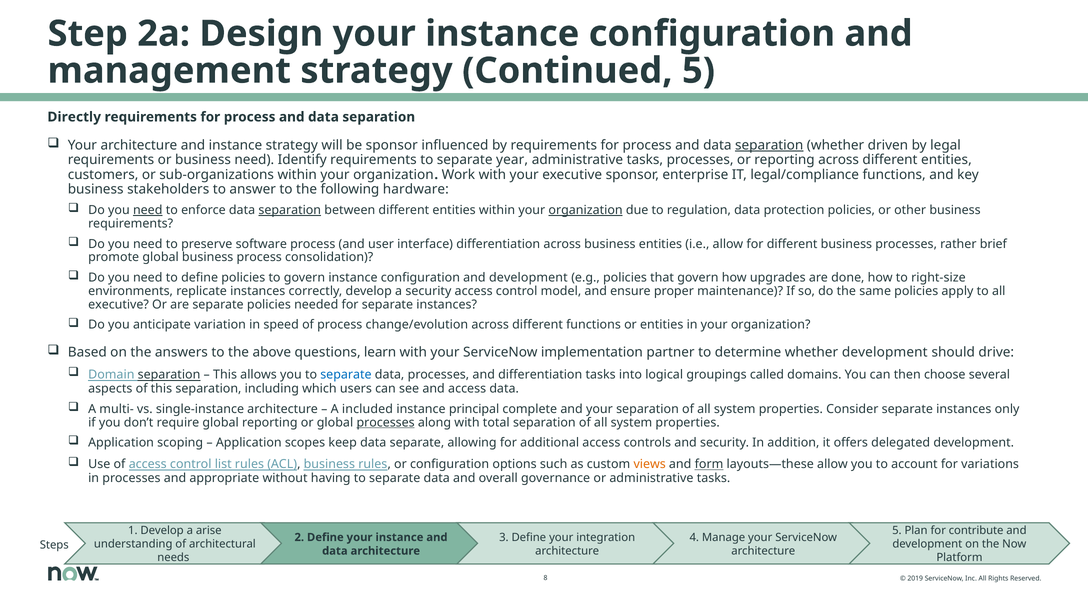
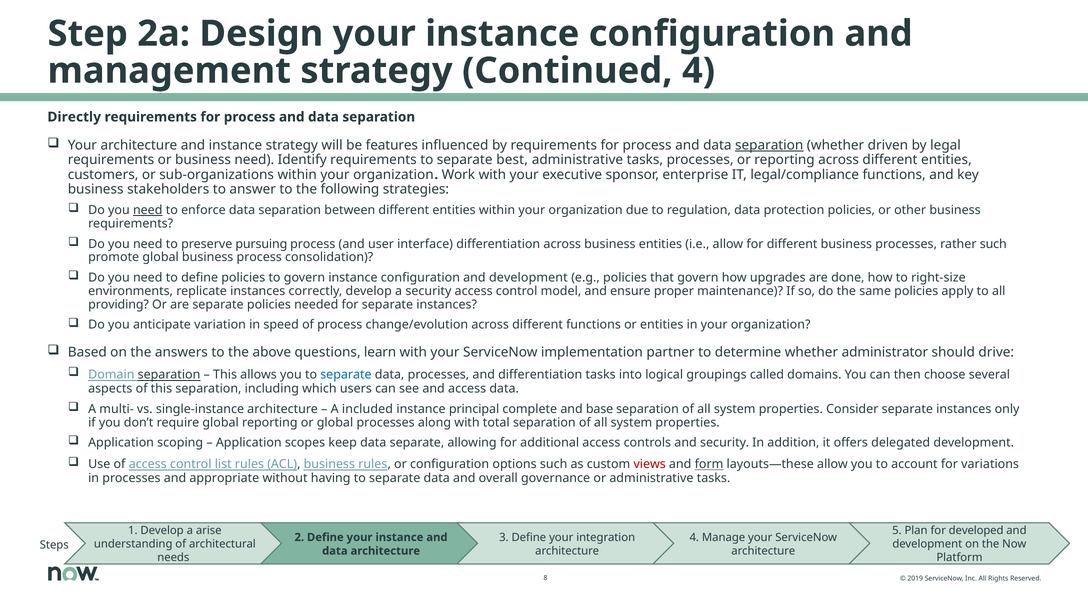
Continued 5: 5 -> 4 (699, 71)
be sponsor: sponsor -> features (392, 145)
year: year -> best (512, 160)
hardware: hardware -> strategies (416, 189)
separation underline: present -> none (290, 210)
organization underline: present -> none (586, 210)
software: software -> pursuing (261, 244)
rather brief: brief -> such (993, 244)
executive: executive -> providing (119, 305)
whether development: development -> administrator (885, 353)
and your: your -> base (600, 409)
processes underline: present -> none (386, 422)
views colour: orange -> red (650, 464)
contribute: contribute -> developed (976, 531)
